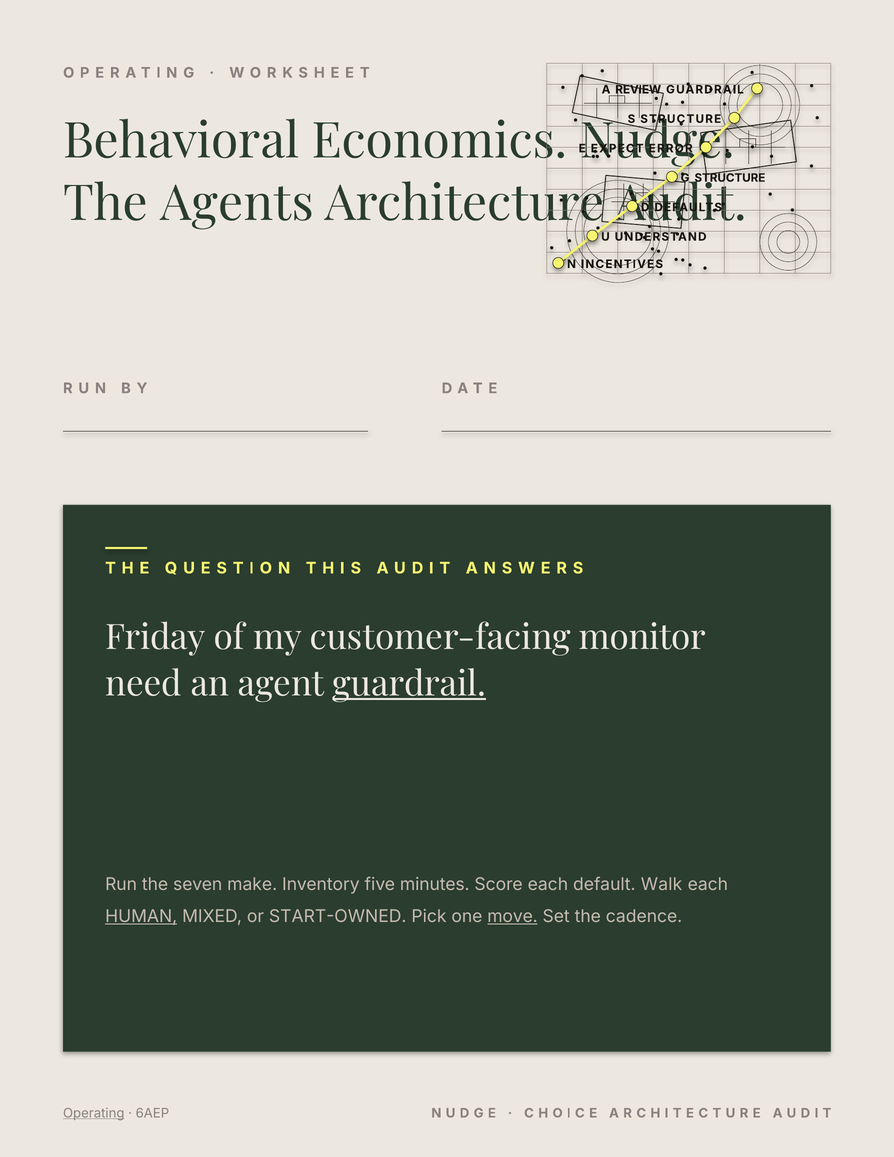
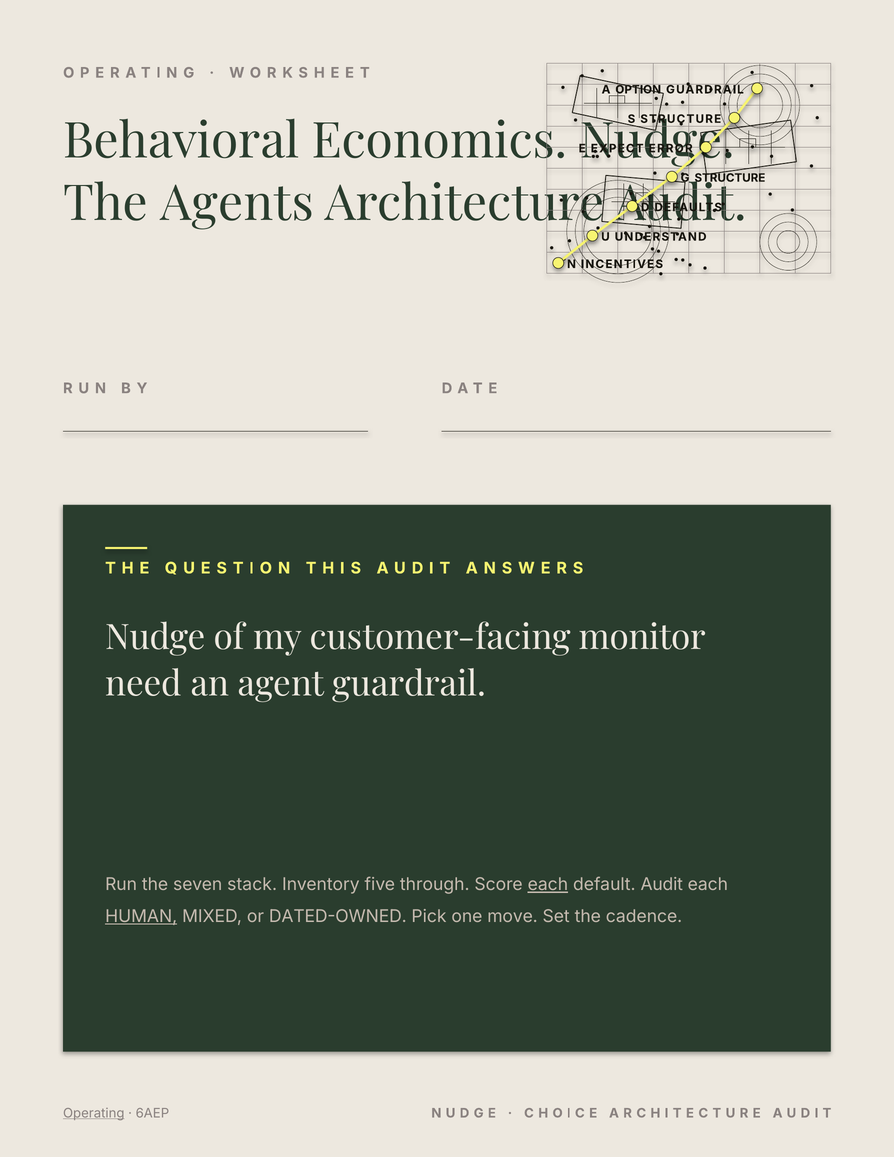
REVIEW: REVIEW -> OPTION (638, 90)
Friday: Friday -> Nudge (155, 638)
guardrail underline: present -> none (409, 684)
make: make -> stack (252, 885)
minutes: minutes -> through (435, 885)
each underline: none -> present (548, 885)
default Walk: Walk -> Audit (662, 885)
START-OWNED: START-OWNED -> DATED-OWNED (338, 916)
move underline: present -> none (513, 916)
